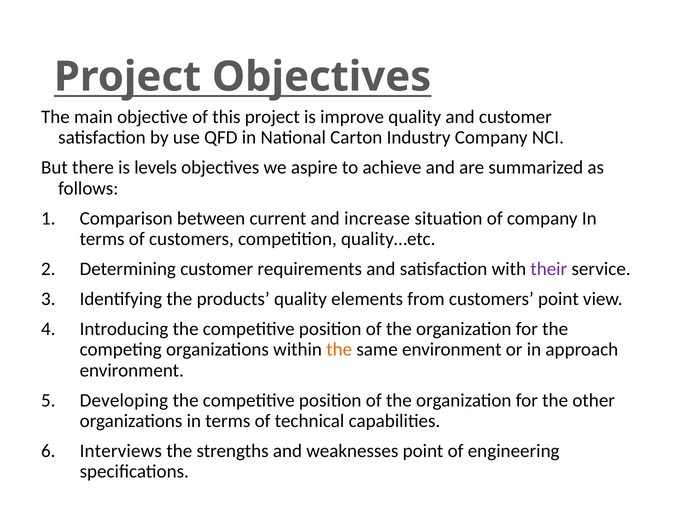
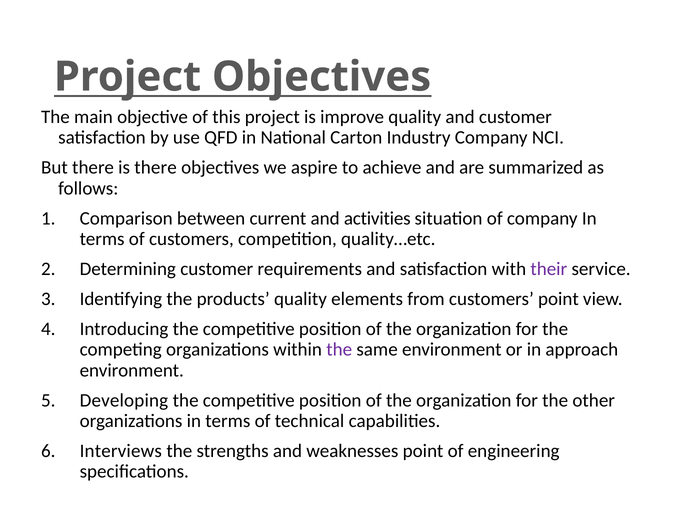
is levels: levels -> there (156, 168)
increase: increase -> activities (377, 218)
the colour: orange -> purple (339, 350)
